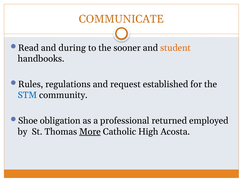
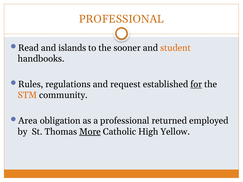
COMMUNICATE: COMMUNICATE -> PROFESSIONAL (121, 19)
during: during -> islands (72, 48)
for underline: none -> present (196, 84)
STM colour: blue -> orange (27, 95)
Shoe: Shoe -> Area (28, 121)
Acosta: Acosta -> Yellow (175, 132)
